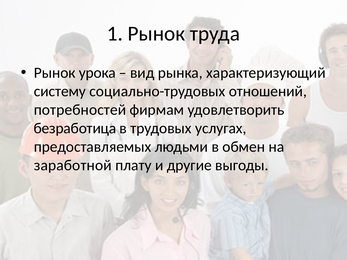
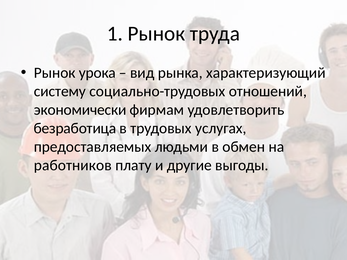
потребностей: потребностей -> экономически (80, 110)
заработной: заработной -> работников (73, 165)
